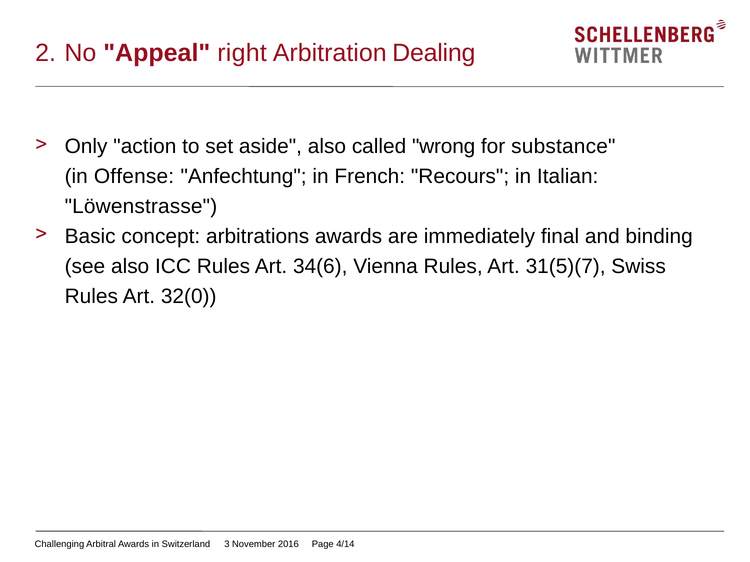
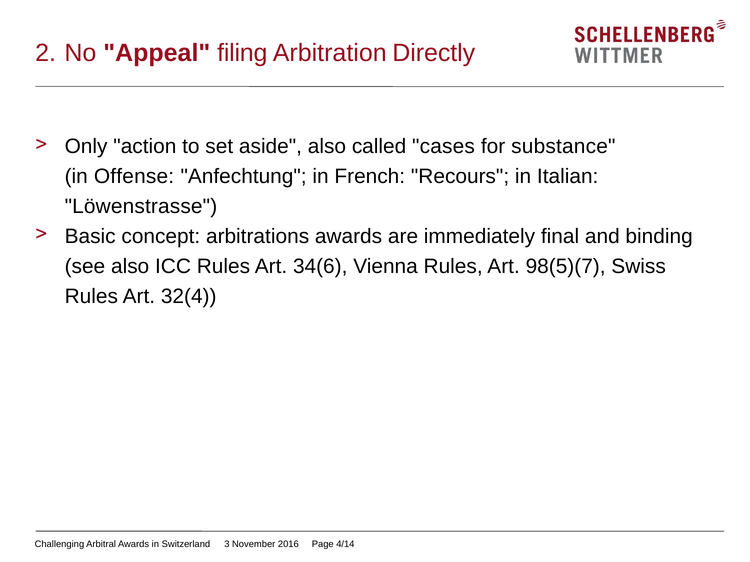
right: right -> filing (242, 53)
Dealing: Dealing -> Directly (434, 53)
wrong: wrong -> cases (443, 147)
31(5)(7: 31(5)(7 -> 98(5)(7 (566, 267)
32(0: 32(0 -> 32(4 (189, 297)
